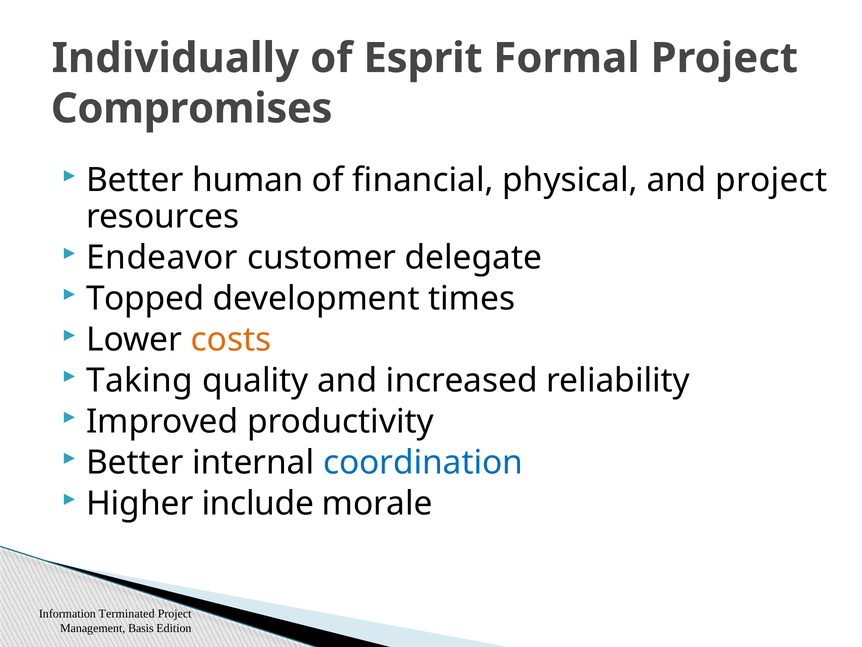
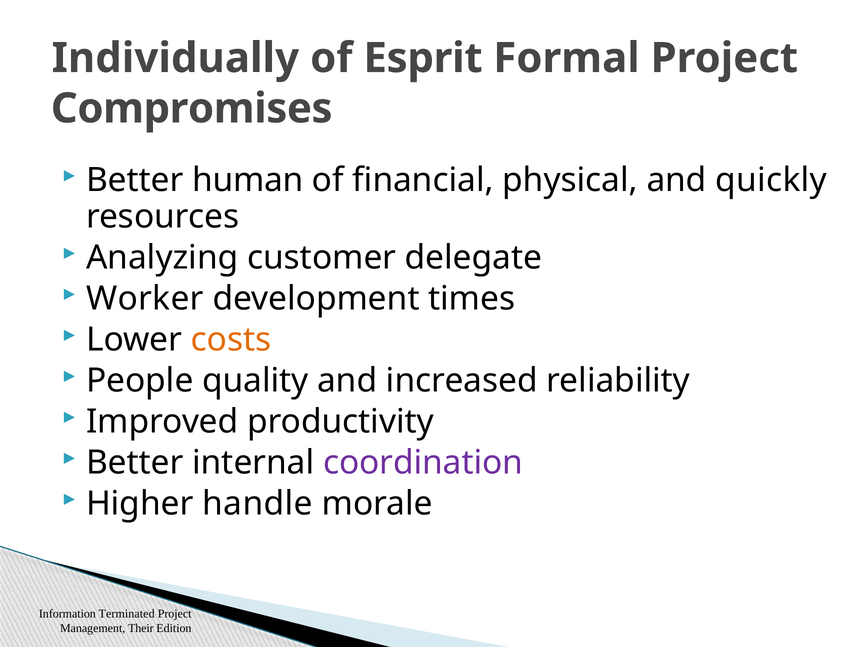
and project: project -> quickly (771, 180)
Endeavor: Endeavor -> Analyzing (162, 257)
Topped: Topped -> Worker (145, 298)
Taking: Taking -> People (140, 380)
coordination colour: blue -> purple (423, 462)
include: include -> handle (257, 503)
Basis: Basis -> Their (141, 628)
